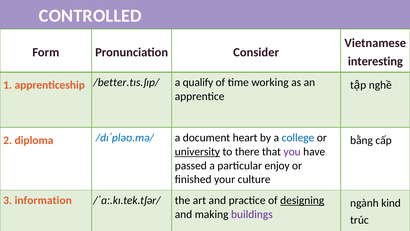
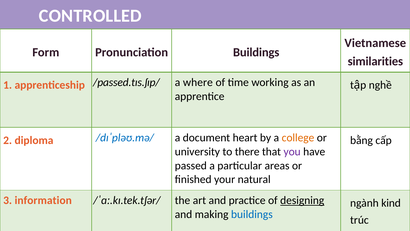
Pronunciation Consider: Consider -> Buildings (256, 52)
interesting: interesting -> similarities (375, 61)
/better.tɪs.ʃɪp/: /better.tɪs.ʃɪp/ -> /passed.tɪs.ʃɪp/ (126, 82)
qualify: qualify -> where (198, 82)
college colour: blue -> orange (298, 137)
university underline: present -> none (197, 151)
enjoy: enjoy -> areas (277, 165)
culture: culture -> natural (254, 179)
buildings colour: purple -> blue (252, 214)
